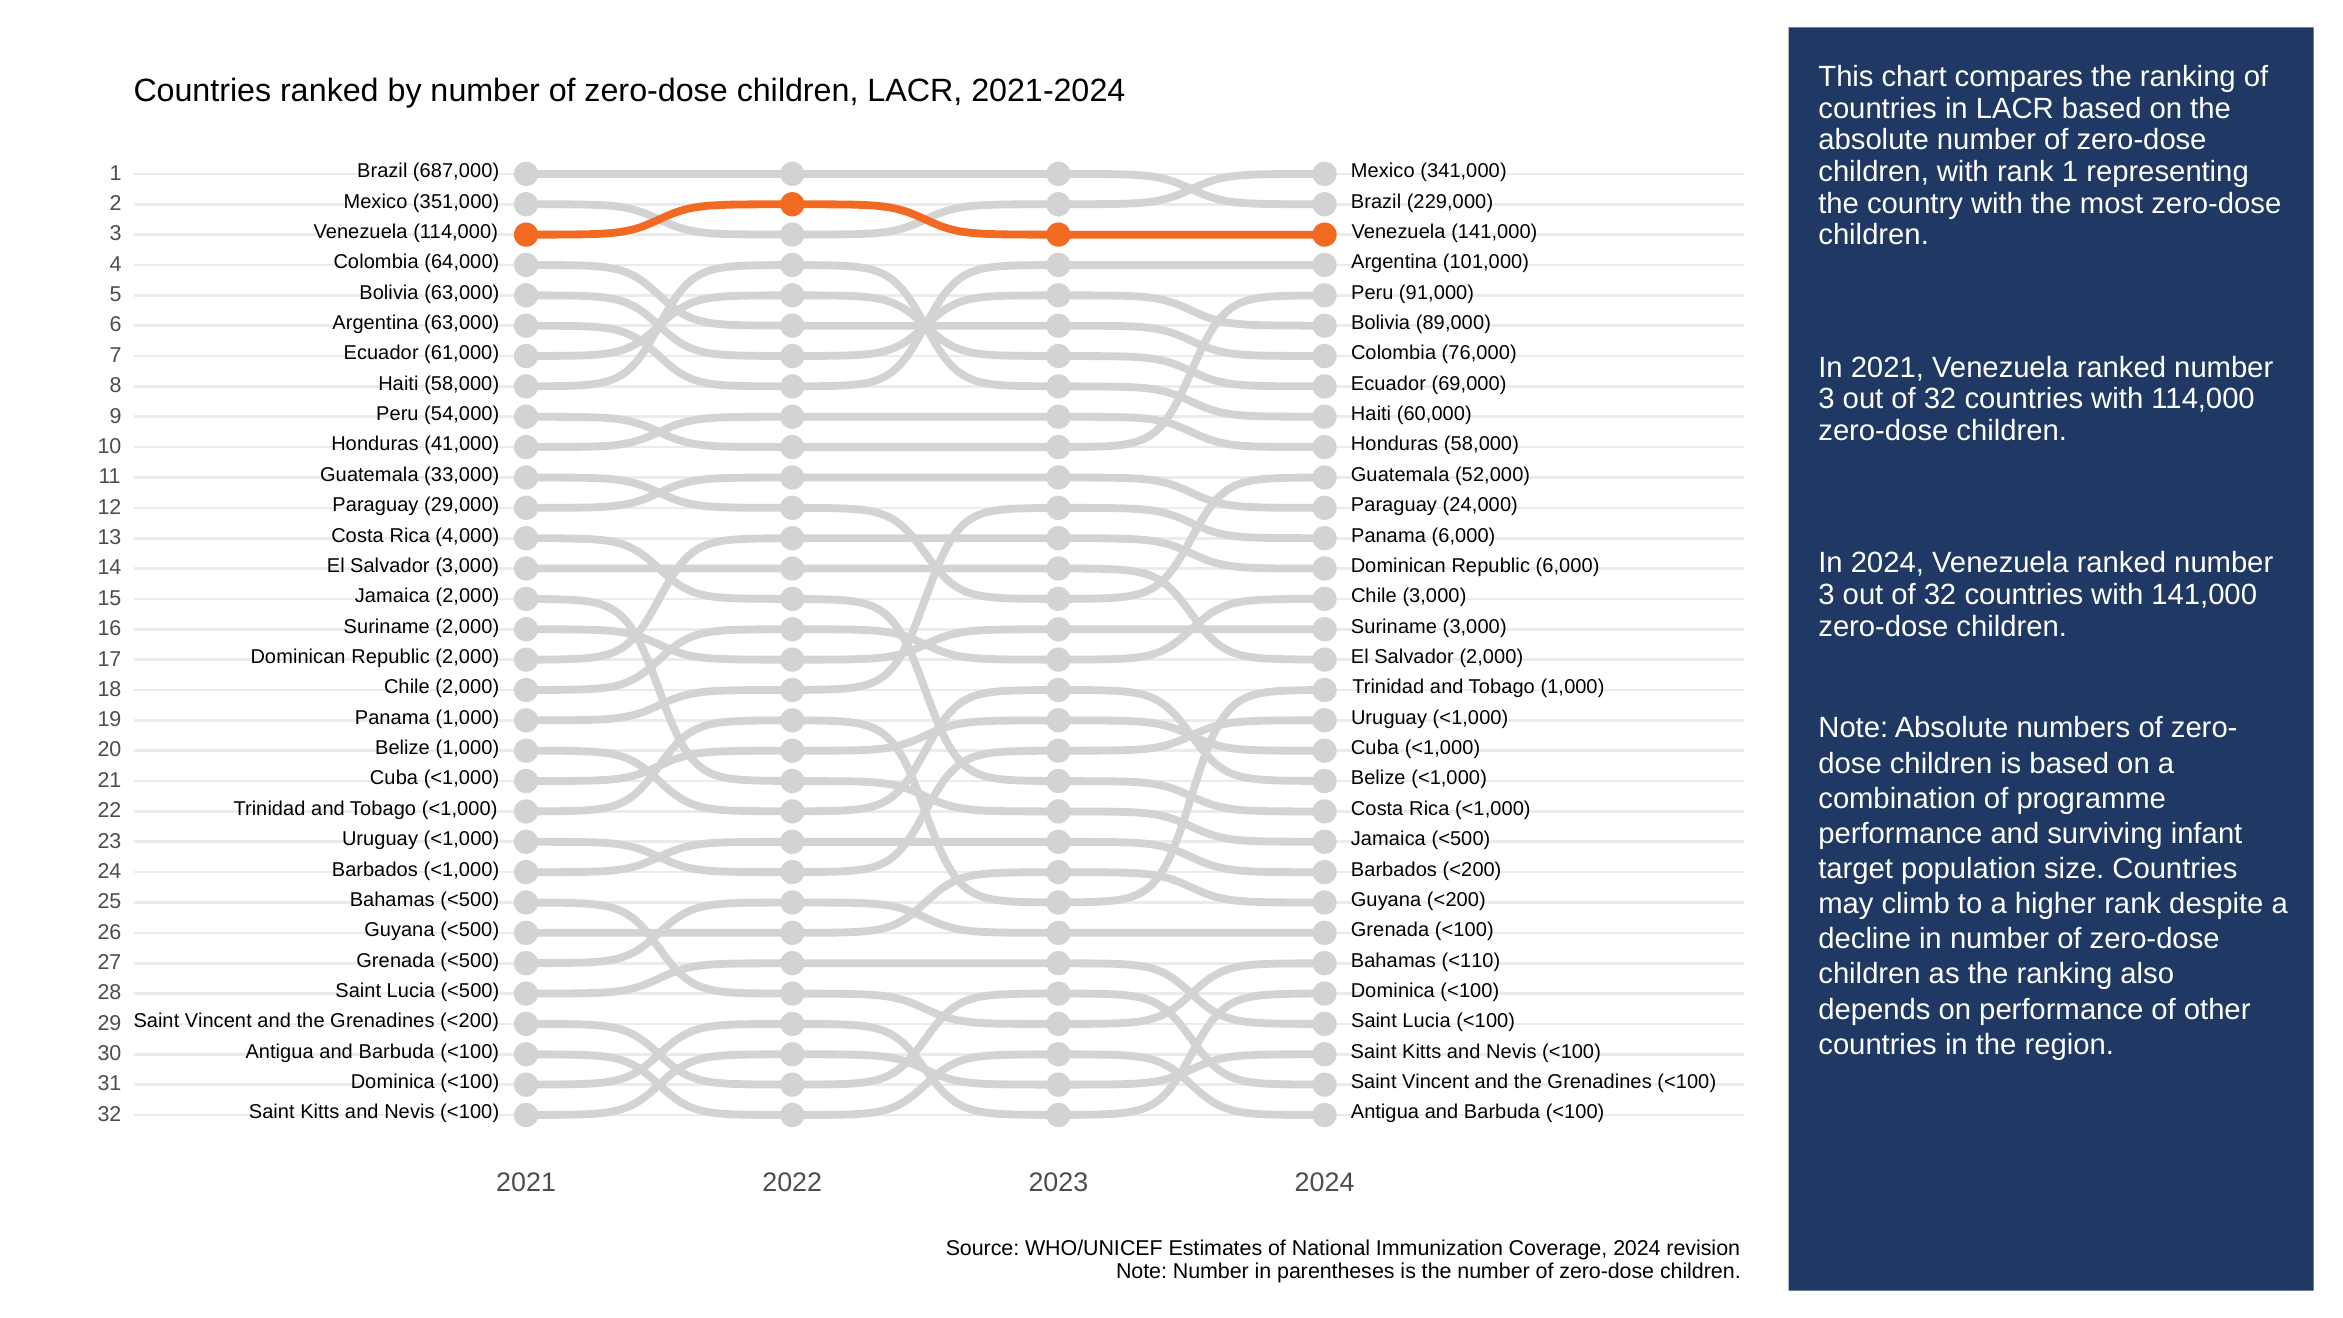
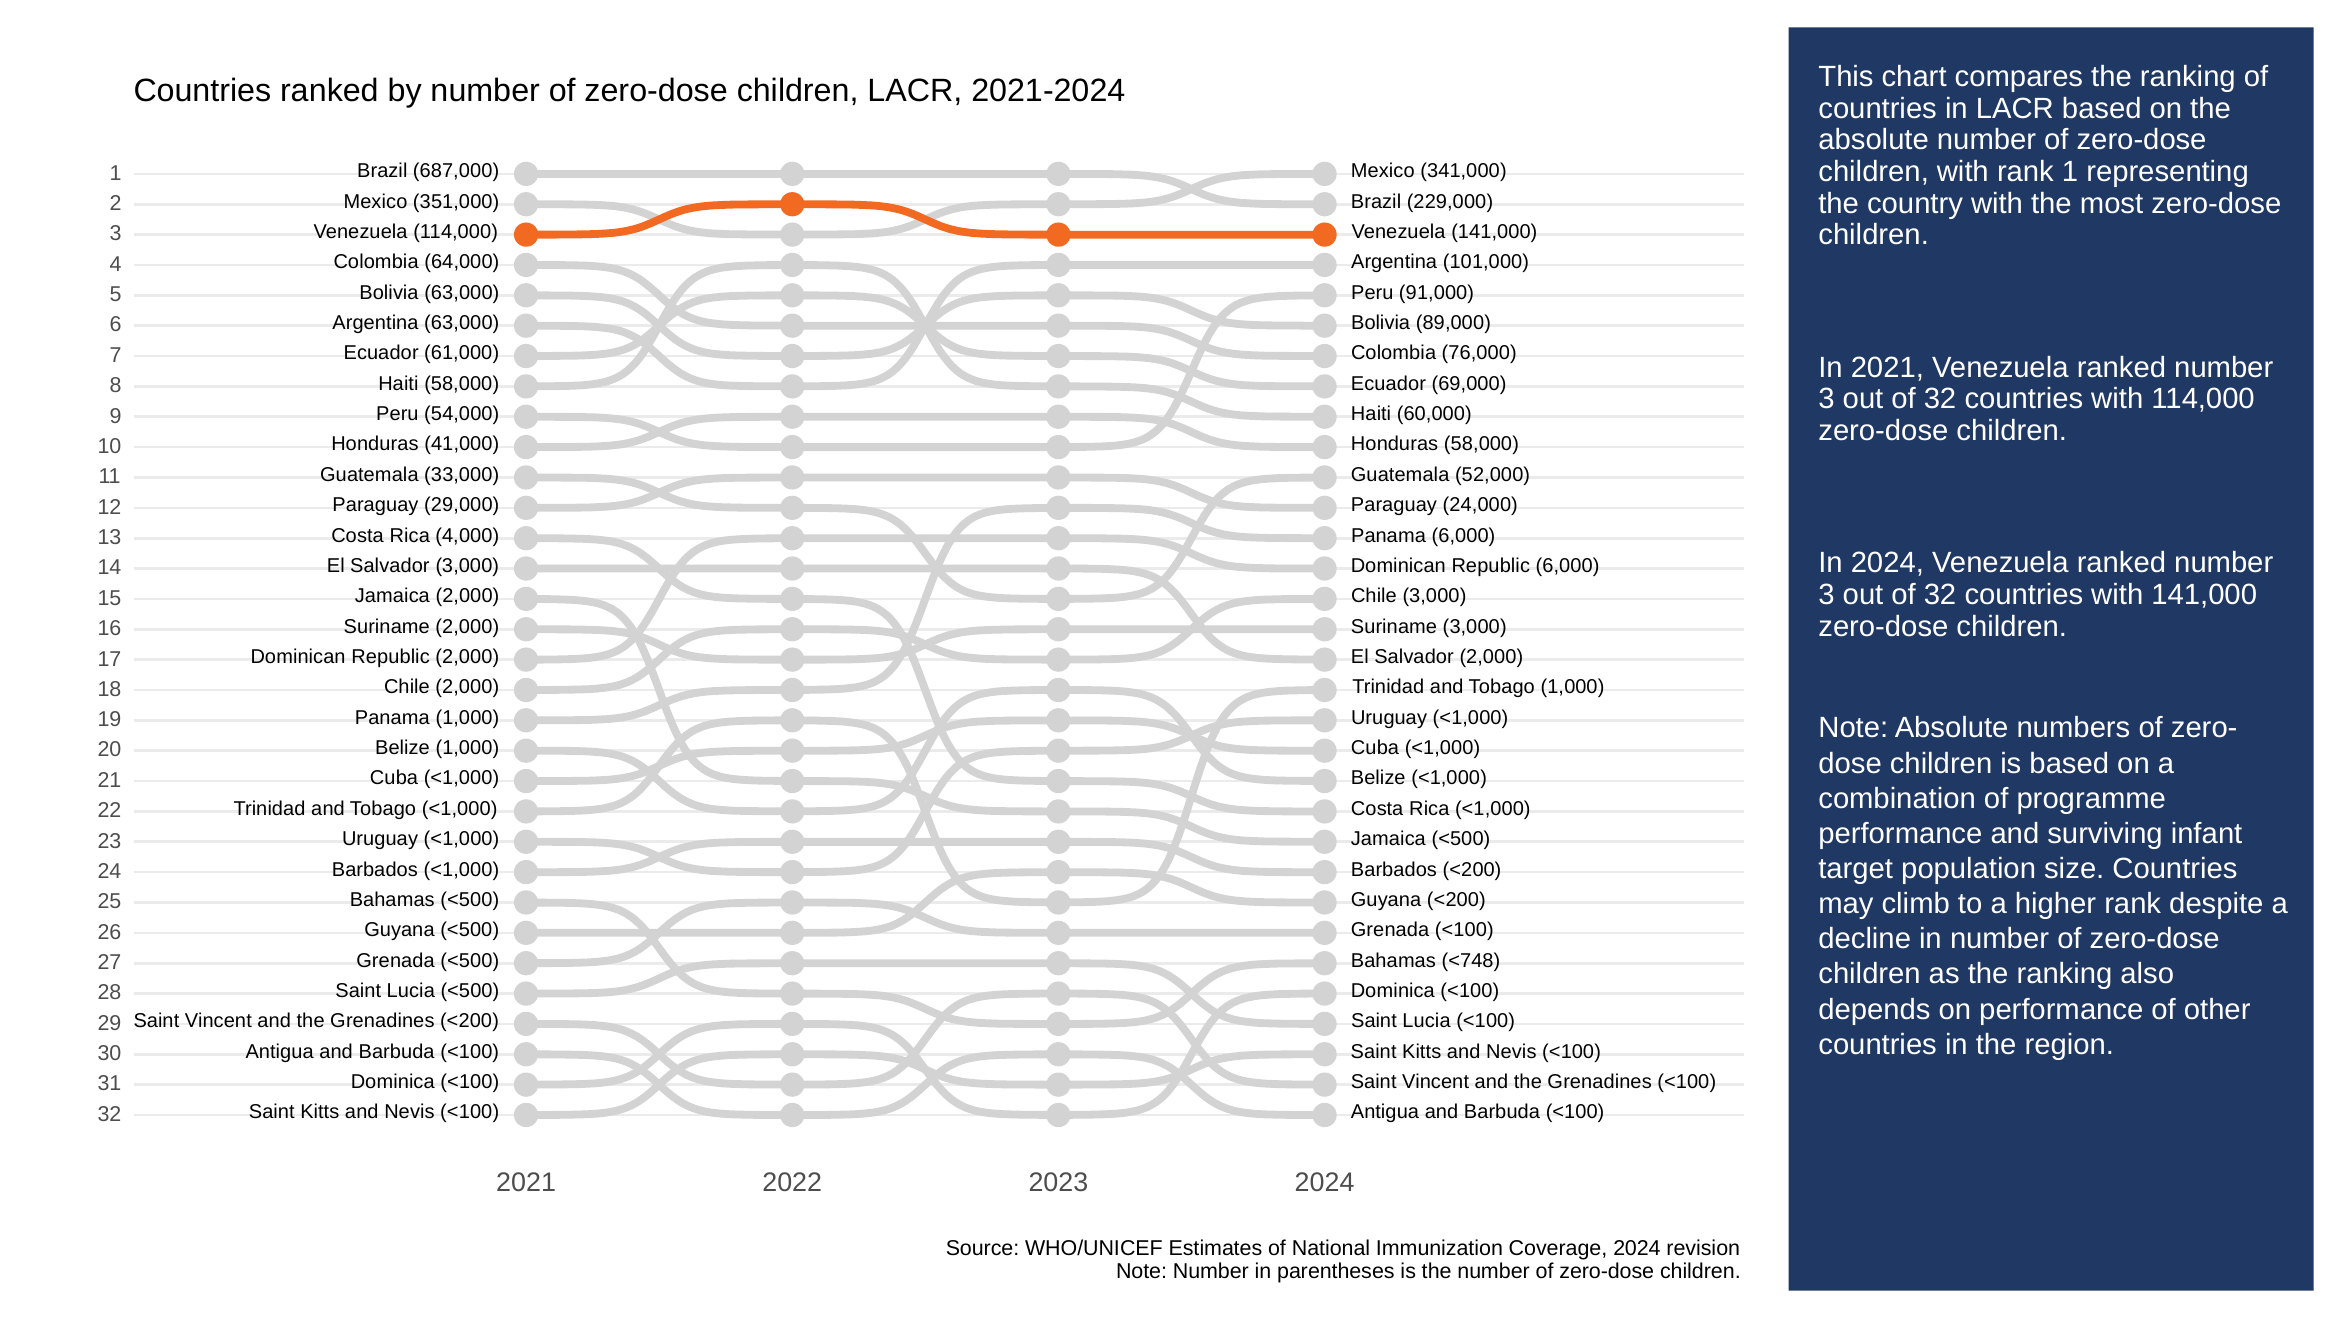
<110: <110 -> <748 (1471, 960)
